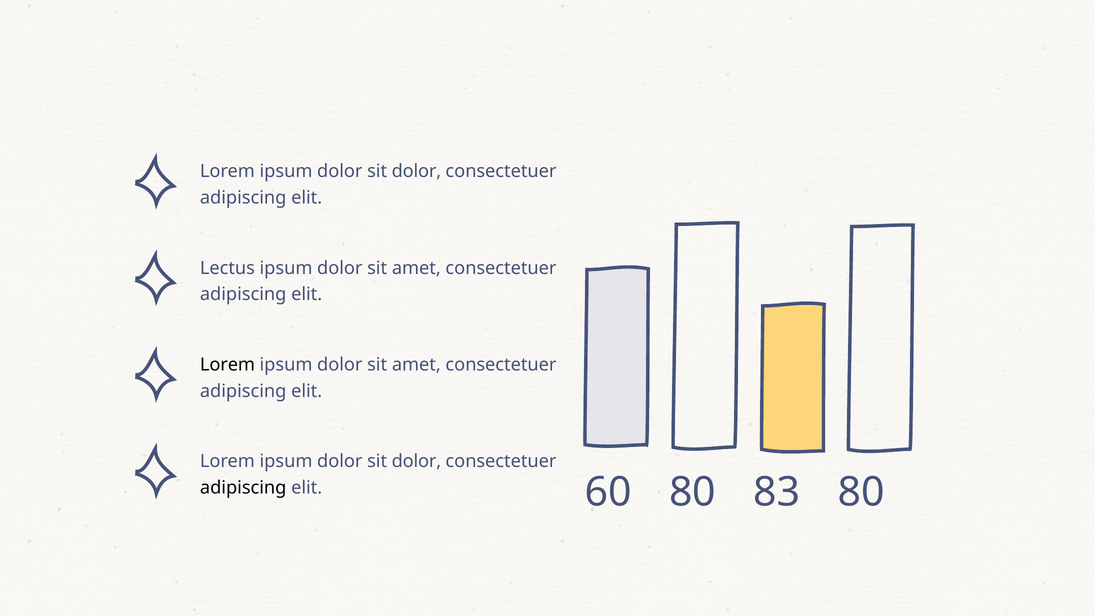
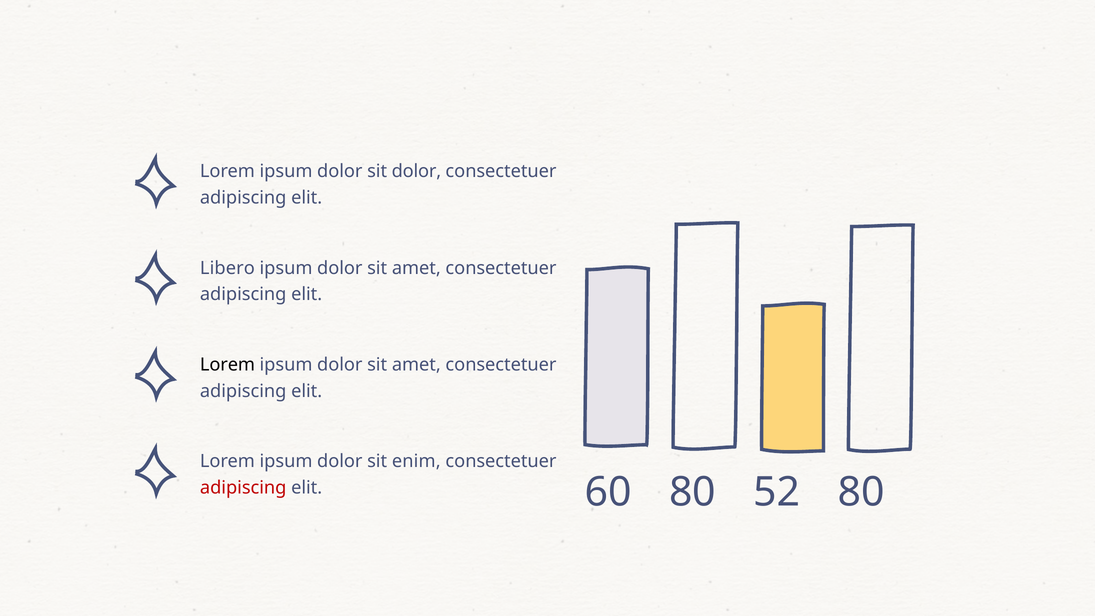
Lectus: Lectus -> Libero (227, 268)
dolor: dolor -> enim (416, 461)
83: 83 -> 52 (777, 492)
adipiscing colour: black -> red (243, 488)
